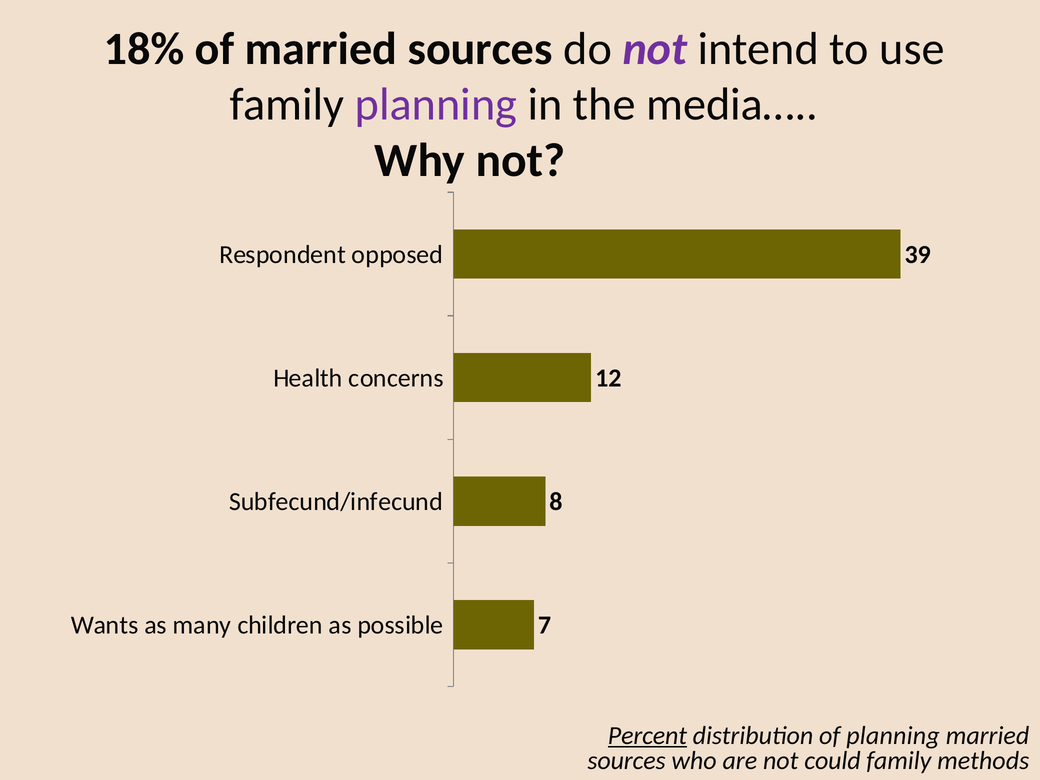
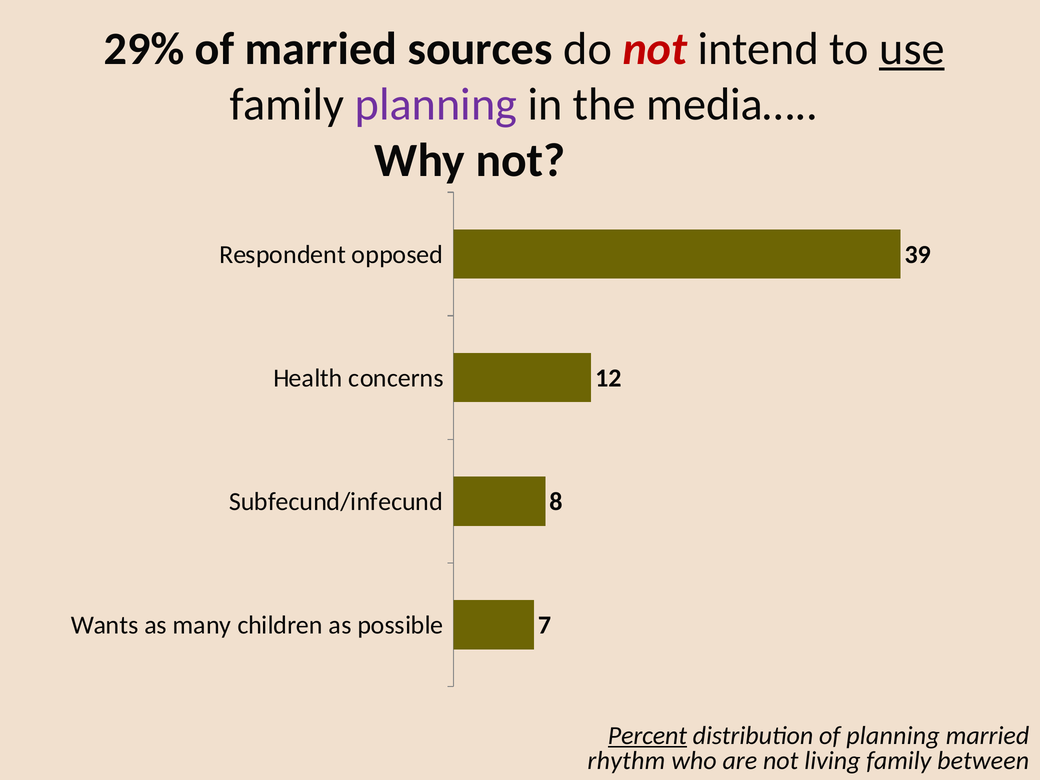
18%: 18% -> 29% (144, 49)
not colour: purple -> red (655, 49)
use underline: none -> present (912, 49)
sources: sources -> rhythm (626, 761)
could: could -> living (832, 761)
methods: methods -> between (983, 761)
